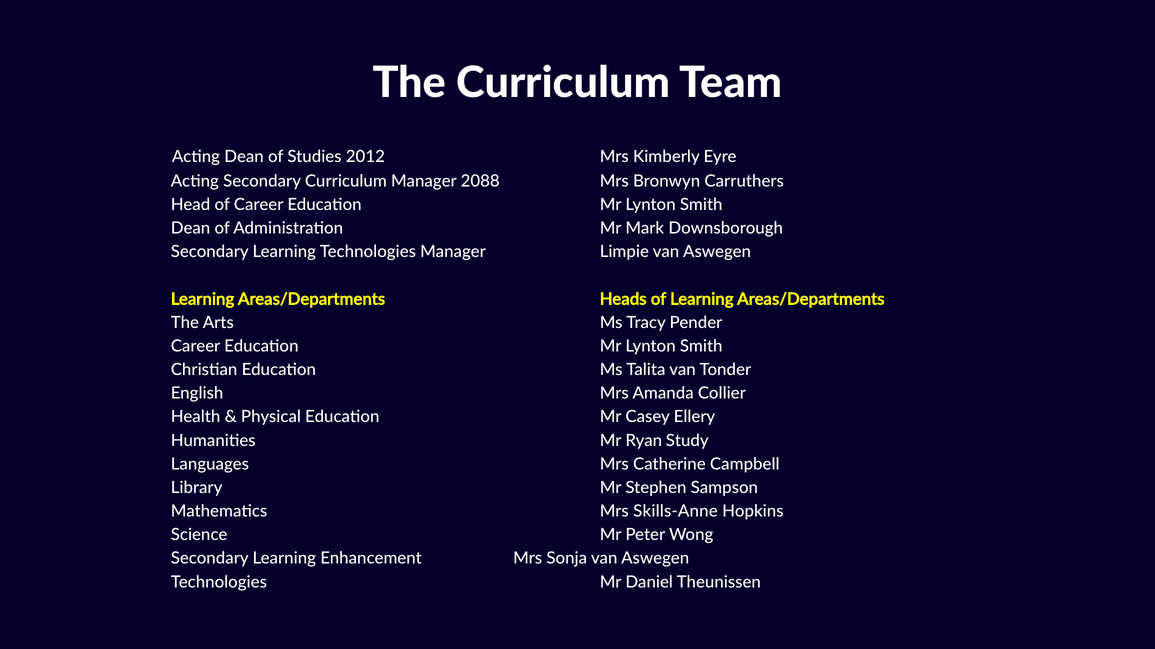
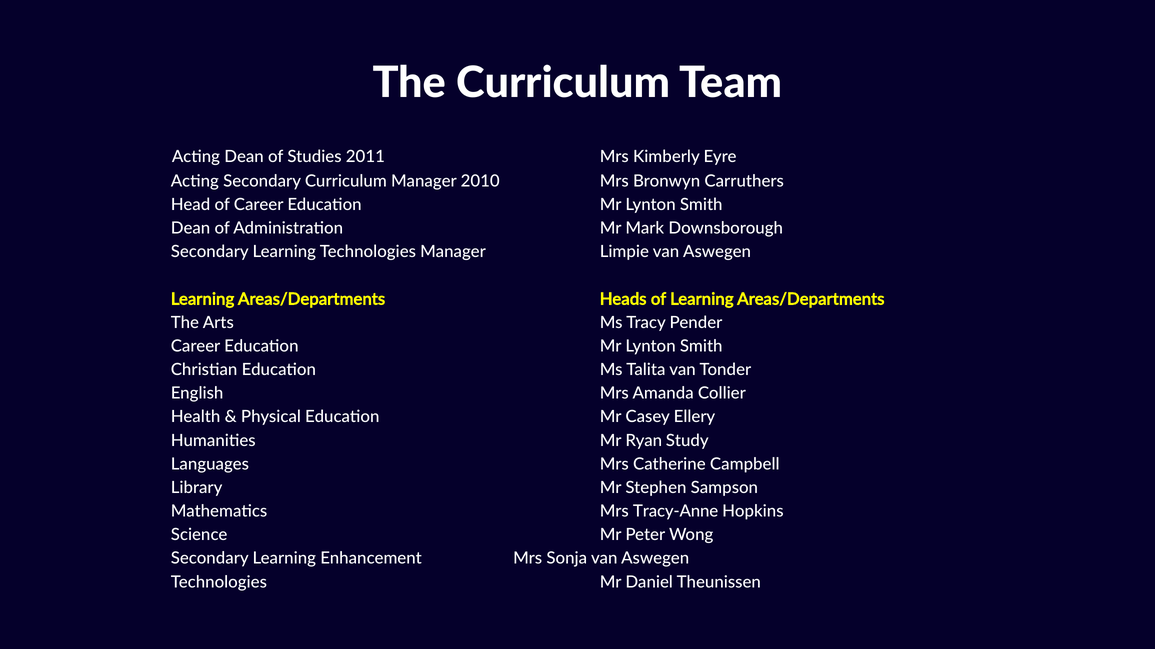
2012: 2012 -> 2011 (365, 157)
2088: 2088 -> 2010 (480, 181)
Skills-Anne: Skills-Anne -> Tracy-Anne (676, 512)
